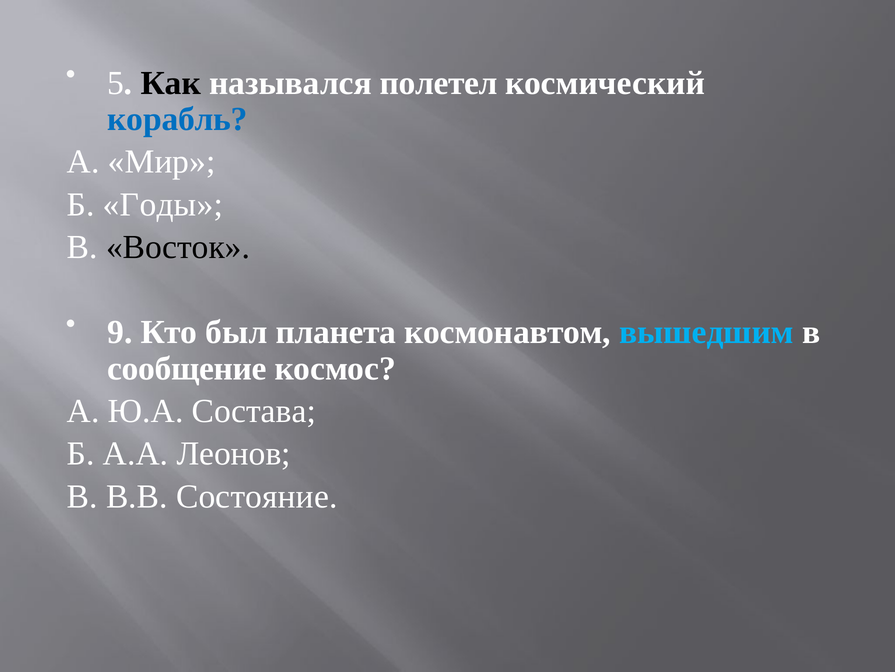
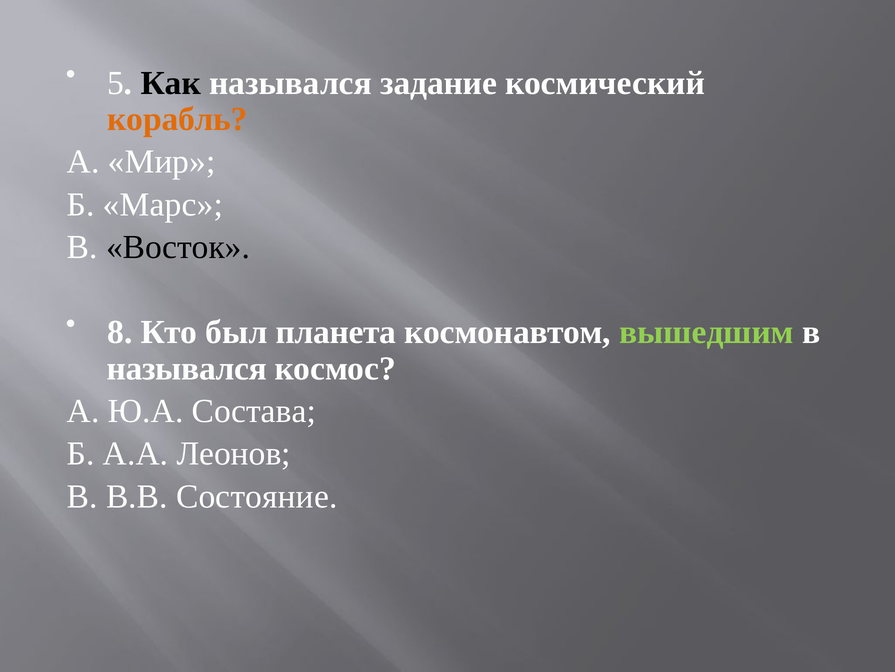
полетел: полетел -> задание (439, 83)
корабль colour: blue -> orange (178, 119)
Годы: Годы -> Марс (163, 204)
9: 9 -> 8 (120, 332)
вышедшим colour: light blue -> light green (707, 332)
сообщение: сообщение -> назывался (187, 368)
